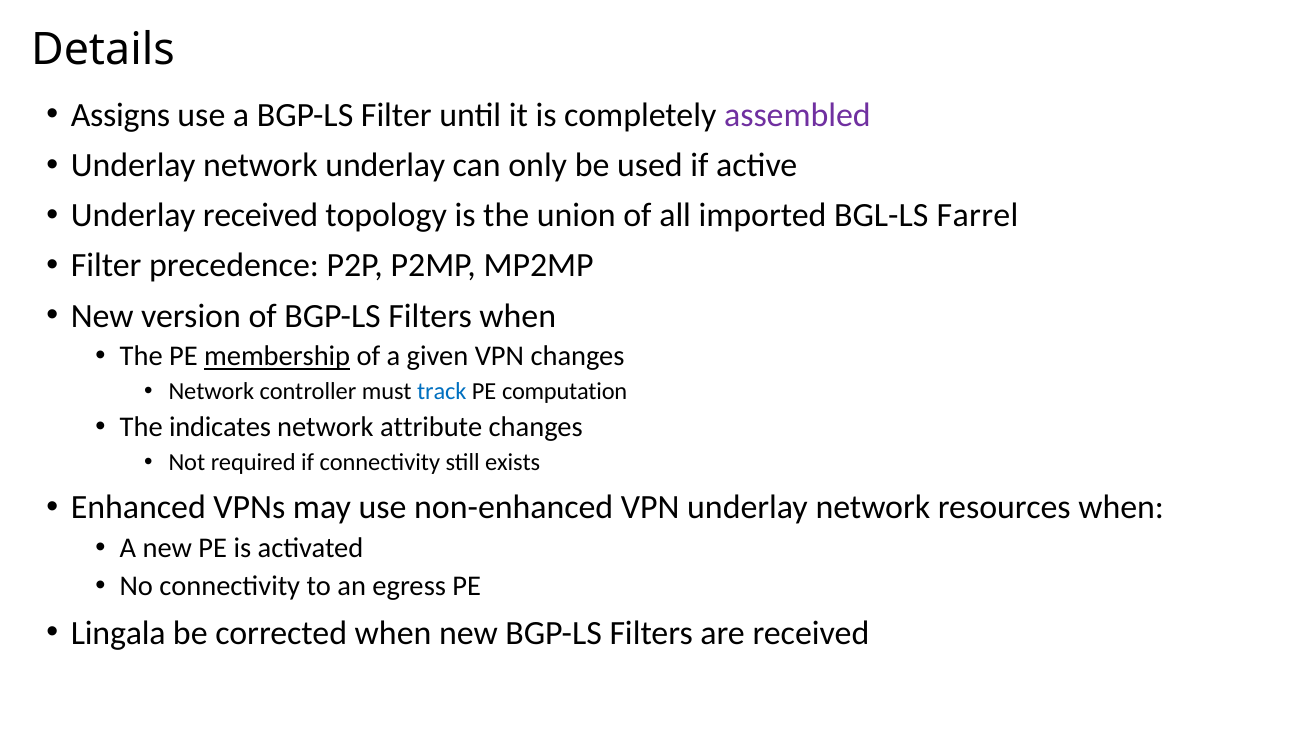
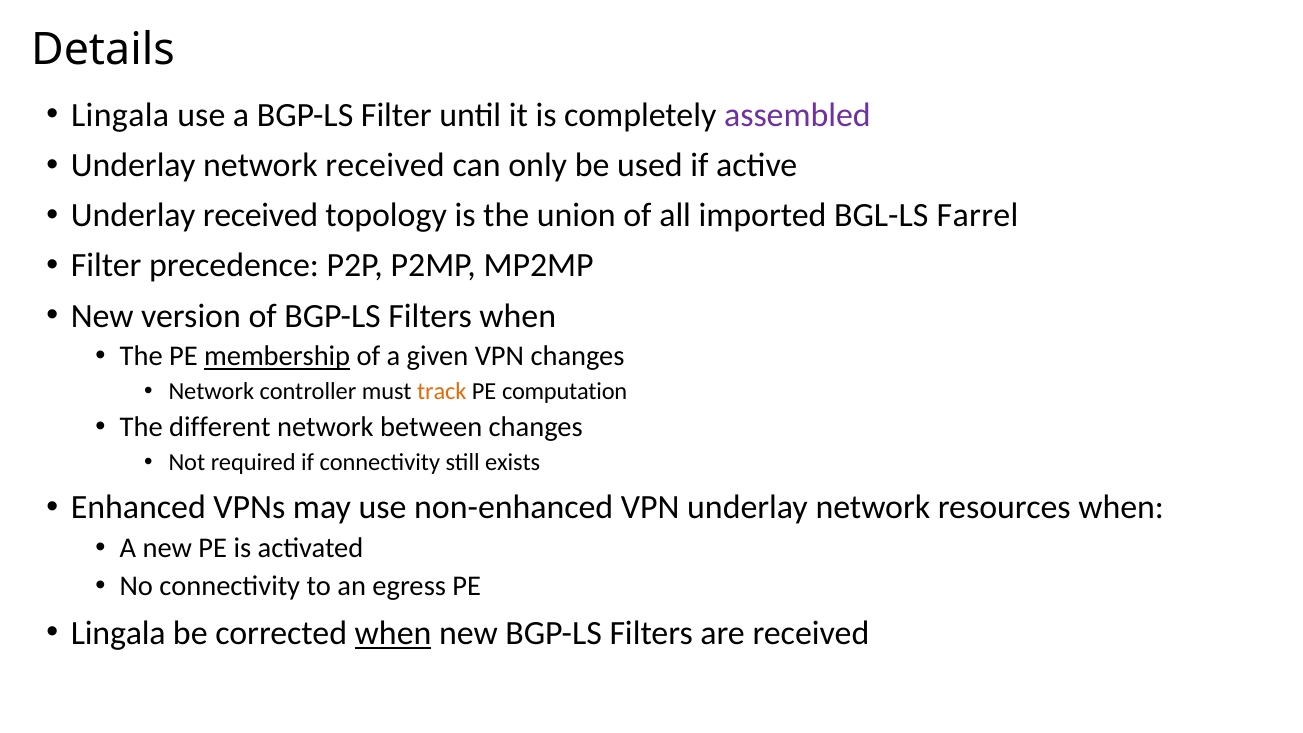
Assigns: Assigns -> Lingala (120, 115)
network underlay: underlay -> received (385, 165)
track colour: blue -> orange (442, 392)
indicates: indicates -> different (220, 427)
attribute: attribute -> between (431, 427)
when underline: none -> present (393, 633)
